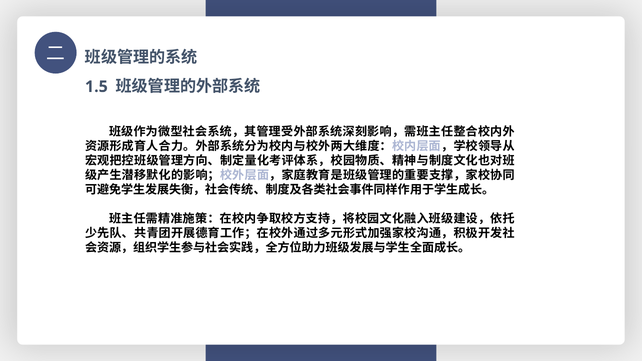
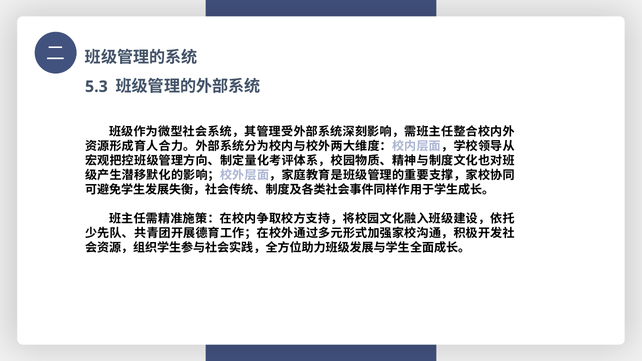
1.5: 1.5 -> 5.3 (96, 87)
